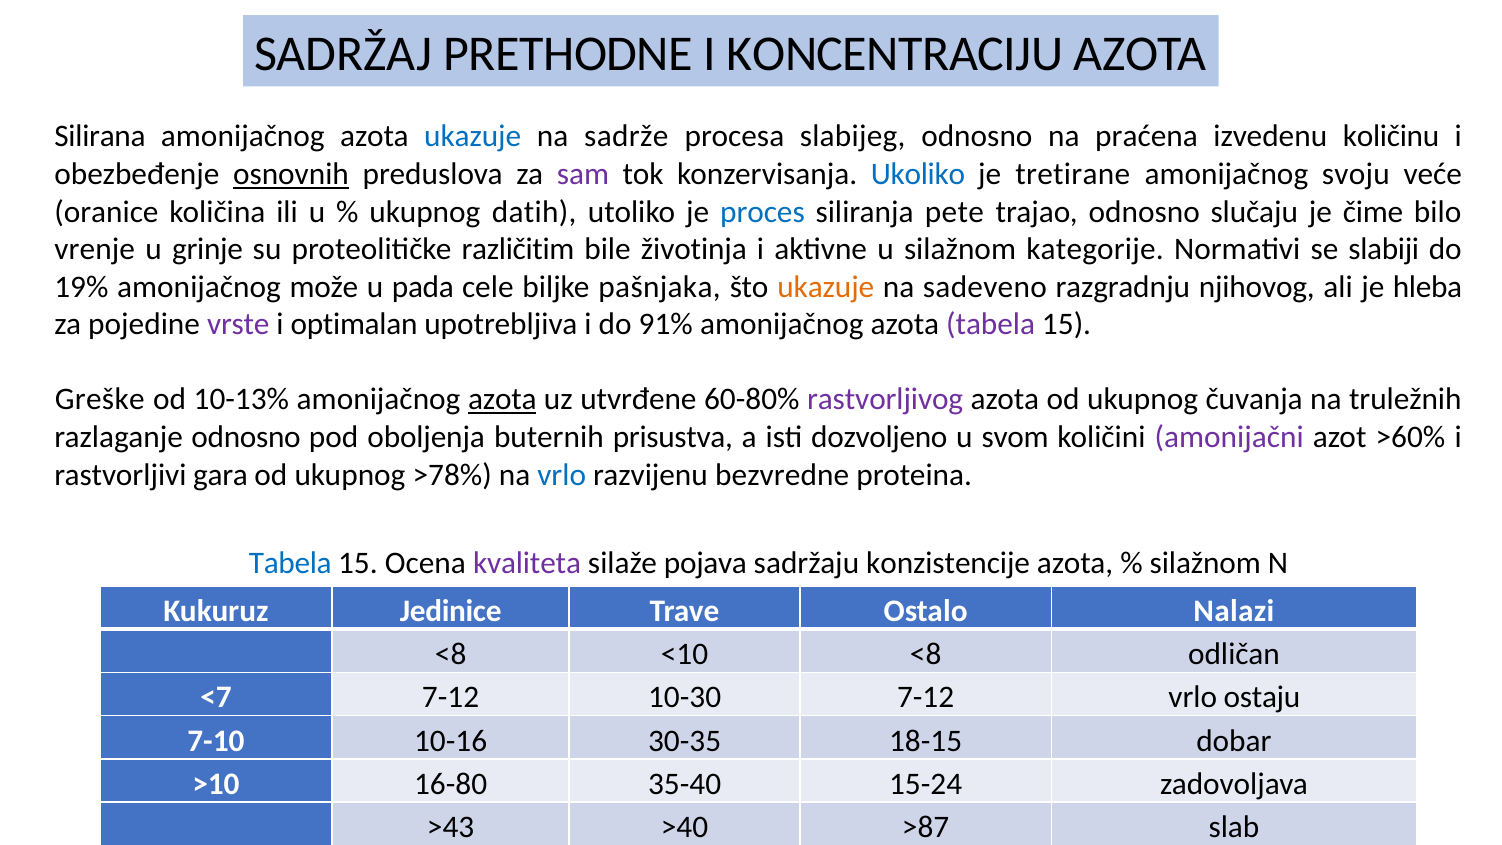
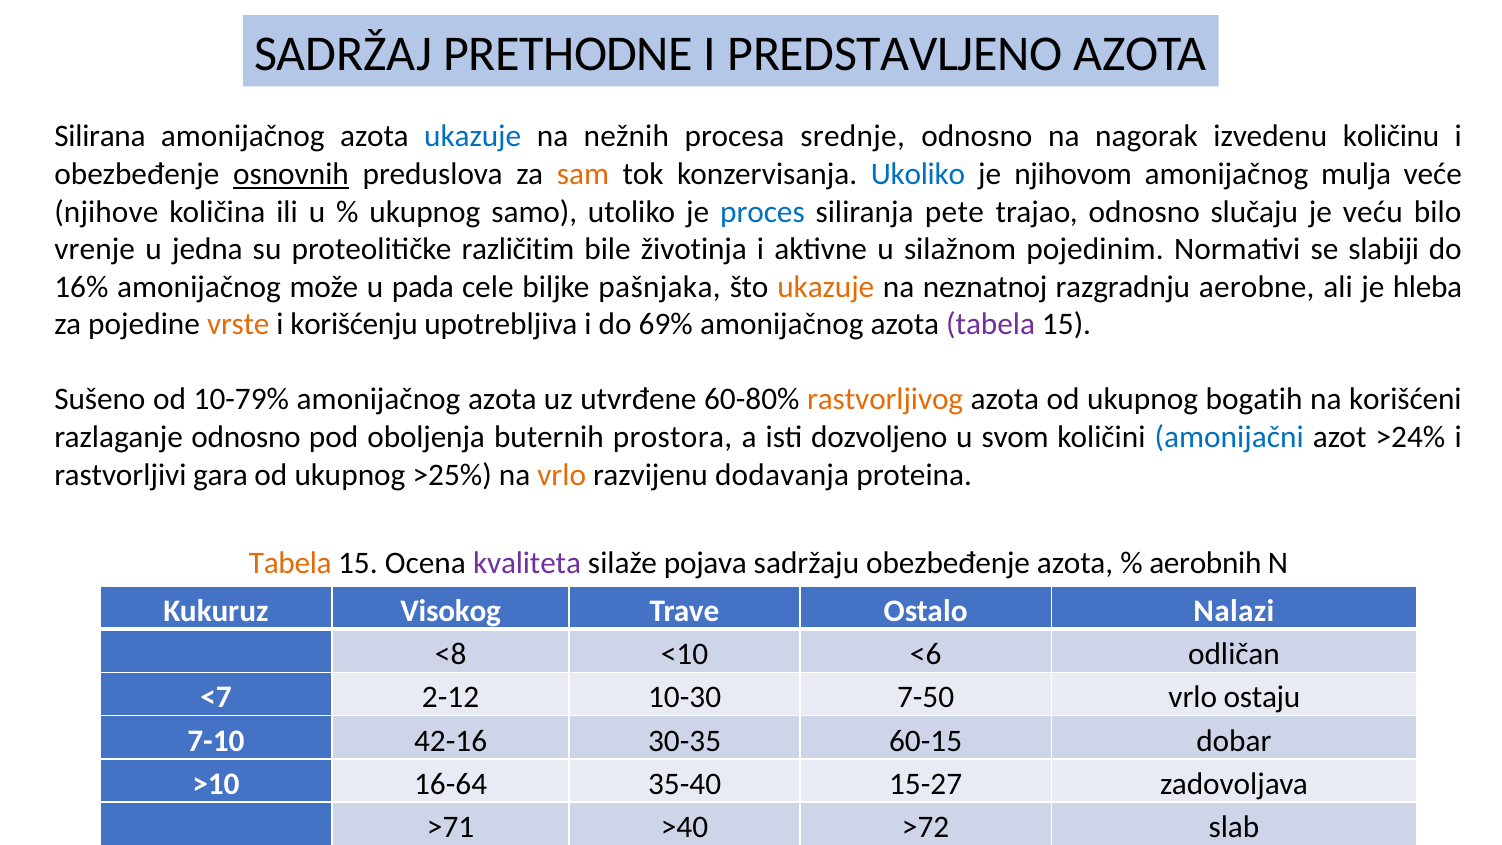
KONCENTRACIJU: KONCENTRACIJU -> PREDSTAVLJENO (895, 54)
sadrže: sadrže -> nežnih (626, 137)
slabijeg: slabijeg -> srednje (853, 137)
praćena: praćena -> nagorak (1147, 137)
sam colour: purple -> orange (583, 174)
tretirane: tretirane -> njihovom (1073, 174)
svoju: svoju -> mulja (1356, 174)
oranice: oranice -> njihove (106, 212)
datih: datih -> samo (534, 212)
čime: čime -> veću (1373, 212)
grinje: grinje -> jedna (207, 249)
kategorije: kategorije -> pojedinim (1095, 249)
19%: 19% -> 16% (81, 287)
sadeveno: sadeveno -> neznatnoj (985, 287)
njihovog: njihovog -> aerobne (1257, 287)
vrste colour: purple -> orange (238, 324)
optimalan: optimalan -> korišćenju (354, 324)
91%: 91% -> 69% (666, 324)
Greške: Greške -> Sušeno (100, 400)
10-13%: 10-13% -> 10-79% (241, 400)
azota underline: present -> none (502, 400)
rastvorljivog colour: purple -> orange (885, 400)
čuvanja: čuvanja -> bogatih (1254, 400)
truležnih: truležnih -> korišćeni (1405, 400)
prisustva: prisustva -> prostora (672, 437)
amonijačni colour: purple -> blue (1229, 437)
>60%: >60% -> >24% (1410, 437)
>78%: >78% -> >25% (452, 475)
vrlo colour: blue -> orange (562, 475)
bezvredne: bezvredne -> dodavanja (782, 475)
Tabela colour: blue -> orange (290, 563)
sadržaju konzistencije: konzistencije -> obezbeđenje (948, 563)
silažnom: silažnom -> aerobnih (1205, 563)
Jedinice: Jedinice -> Visokog (451, 611)
<10 <8: <8 -> <6 (926, 654)
<7 7-12: 7-12 -> 2-12 (451, 697)
10-30 7-12: 7-12 -> 7-50 (926, 697)
10-16: 10-16 -> 42-16 (451, 741)
18-15: 18-15 -> 60-15 (926, 741)
16-80: 16-80 -> 16-64 (451, 784)
15-24: 15-24 -> 15-27 (926, 784)
>43: >43 -> >71 (451, 827)
>87: >87 -> >72 (926, 827)
